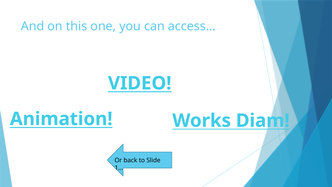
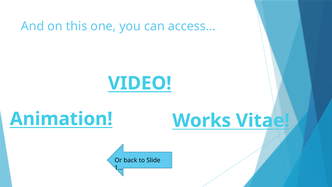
Diam: Diam -> Vitae (263, 120)
